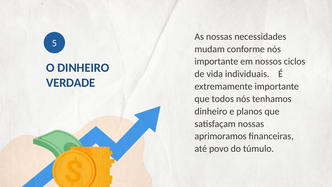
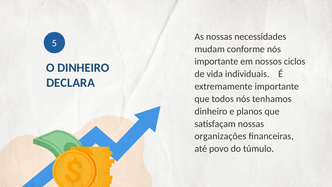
VERDADE: VERDADE -> DECLARA (71, 83)
aprimoramos: aprimoramos -> organizações (220, 136)
